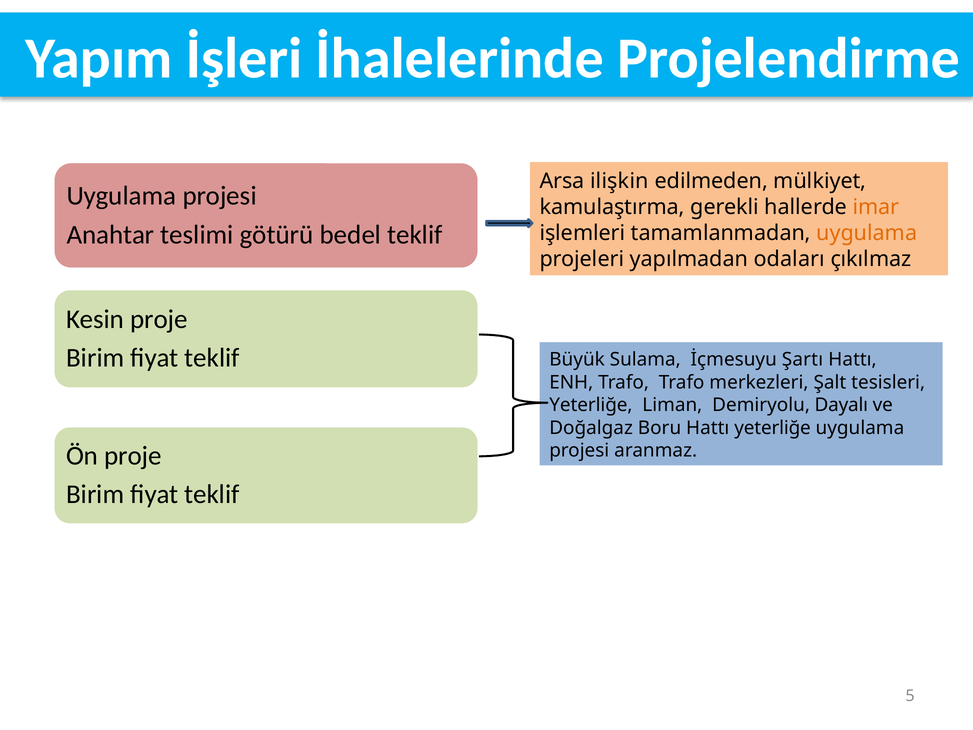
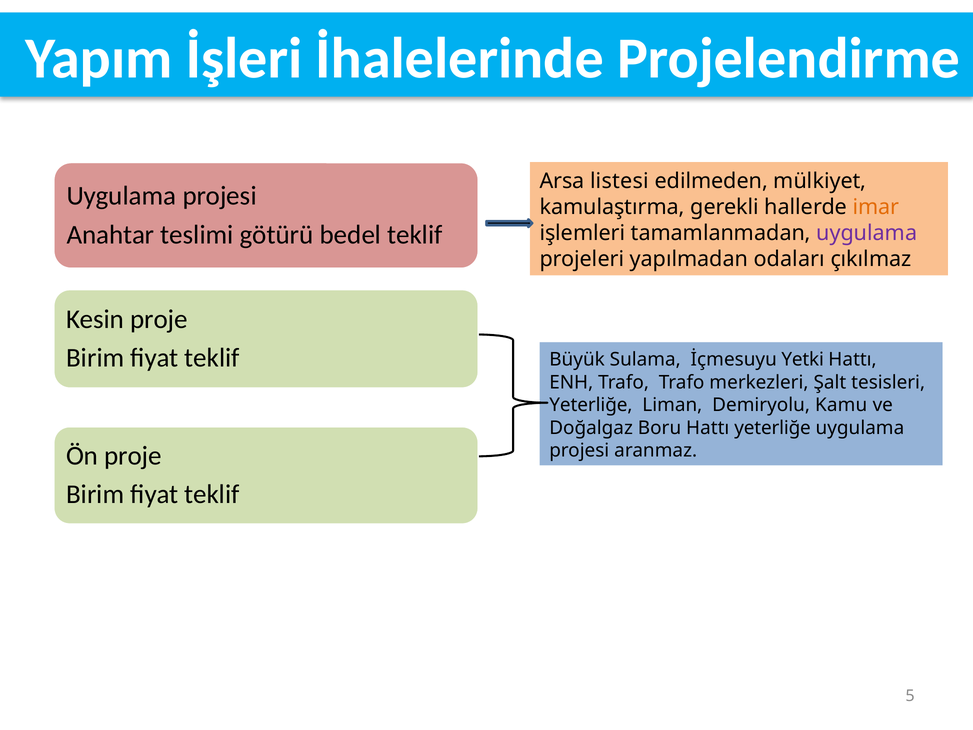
ilişkin: ilişkin -> listesi (619, 181)
uygulama colour: orange -> purple (867, 233)
Şartı: Şartı -> Yetki (803, 360)
Dayalı: Dayalı -> Kamu (841, 405)
